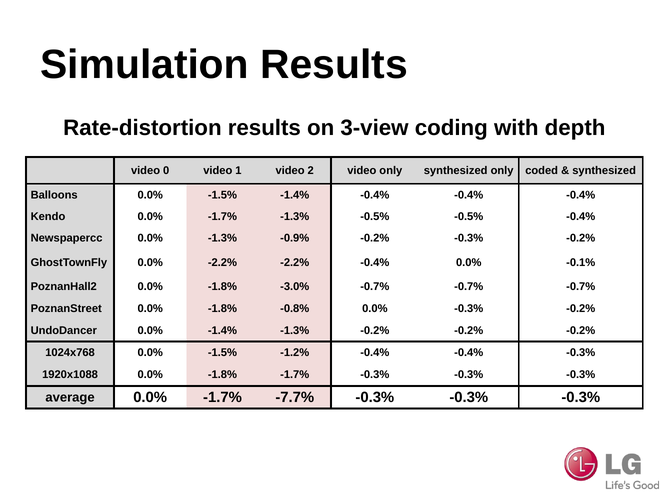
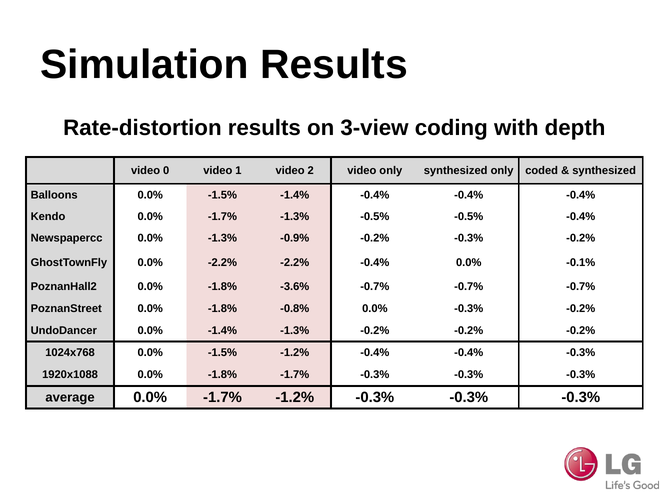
-3.0%: -3.0% -> -3.6% (295, 287)
-1.7% -7.7%: -7.7% -> -1.2% (295, 397)
